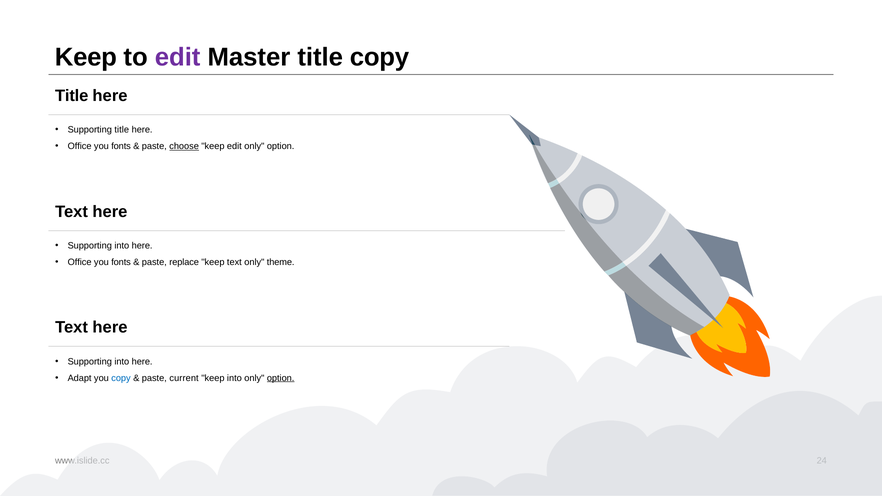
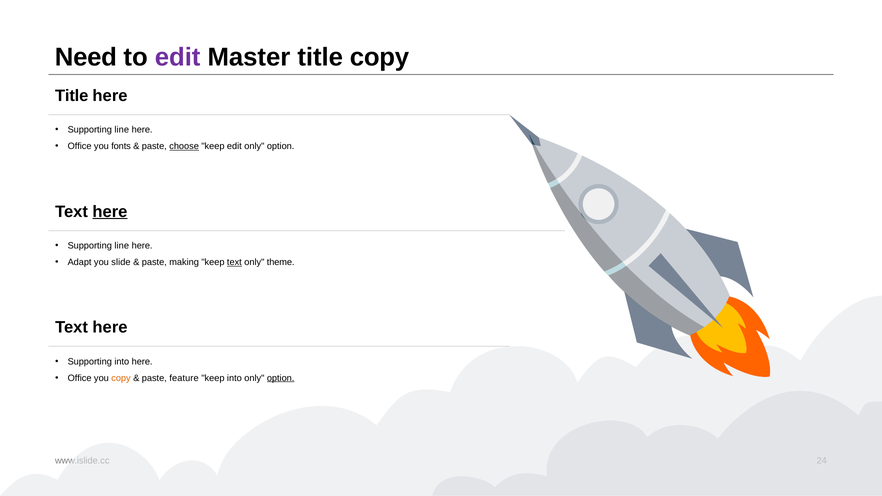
Keep: Keep -> Need (86, 57)
title: title -> line (122, 130)
here underline: none -> present (110, 212)
into: into -> line (122, 246)
Office: Office -> Adapt (80, 262)
fonts: fonts -> slide (121, 262)
replace: replace -> making (184, 262)
text underline: none -> present (234, 262)
Adapt: Adapt -> Office (80, 378)
copy colour: blue -> orange (121, 378)
current: current -> feature (184, 378)
